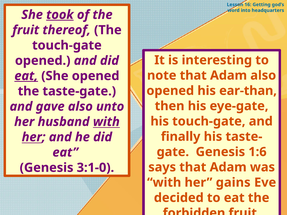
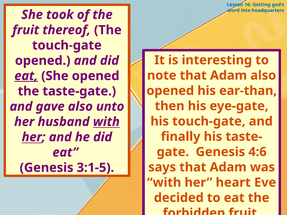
took underline: present -> none (60, 15)
1:6: 1:6 -> 4:6 (257, 152)
3:1-0: 3:1-0 -> 3:1-5 (95, 168)
gains: gains -> heart (233, 183)
